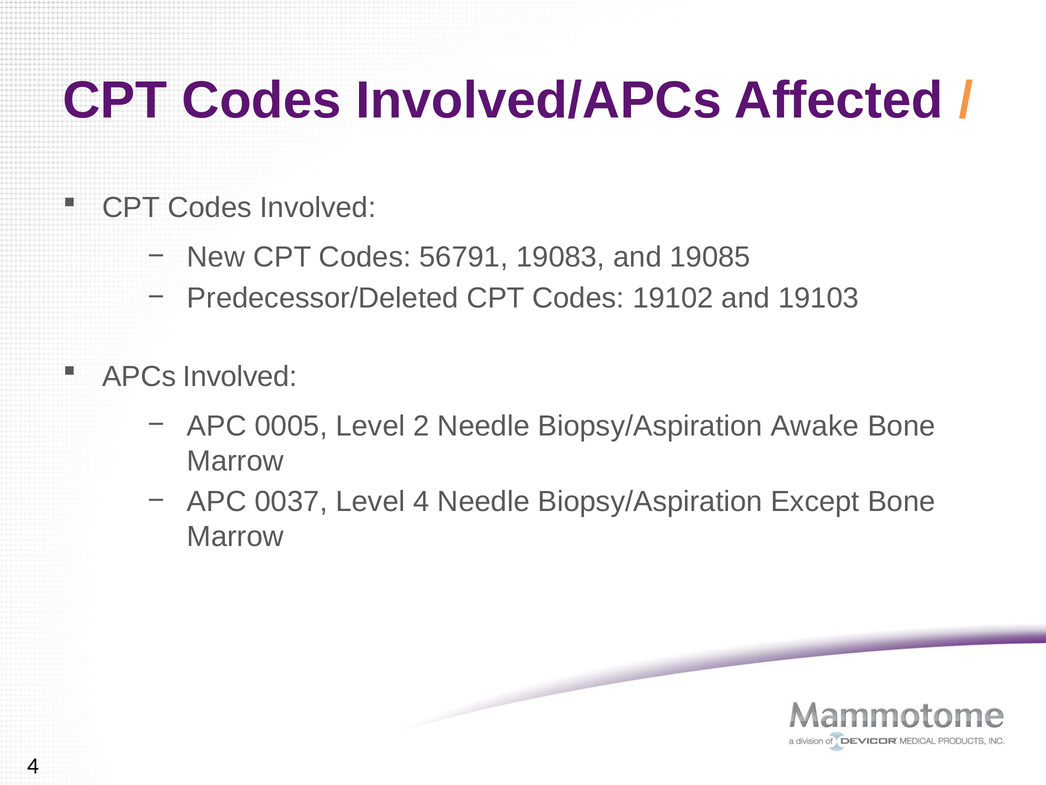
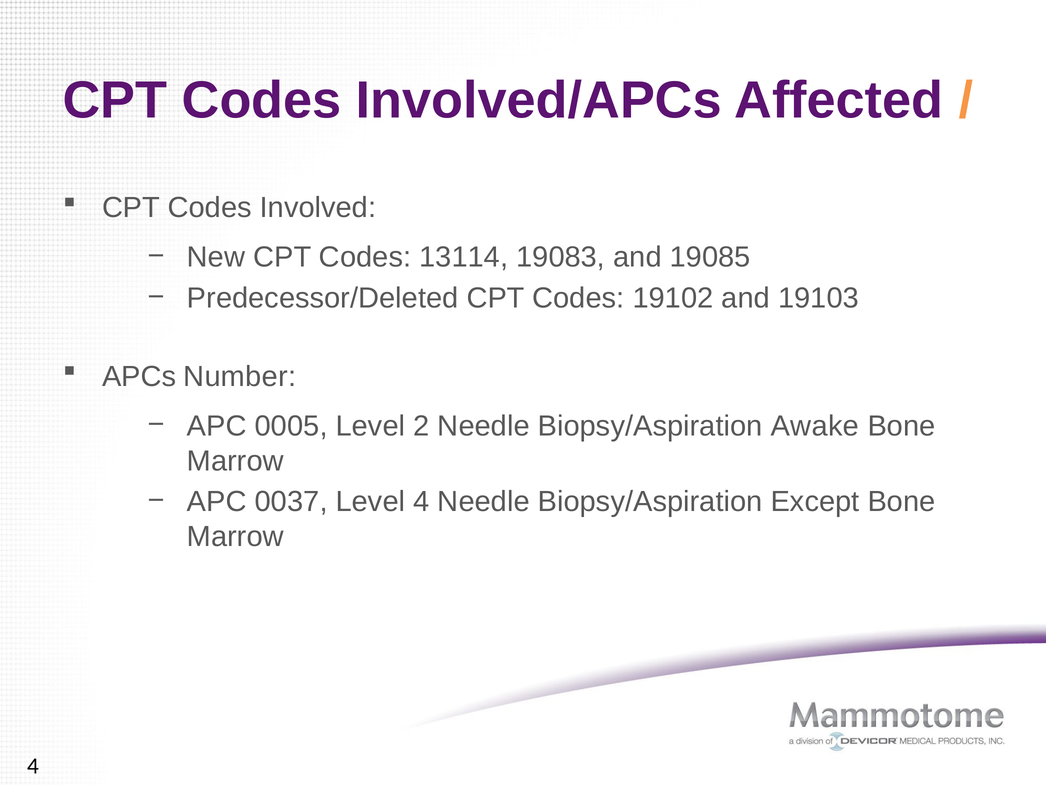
56791: 56791 -> 13114 (464, 257)
APCs Involved: Involved -> Number (240, 376)
